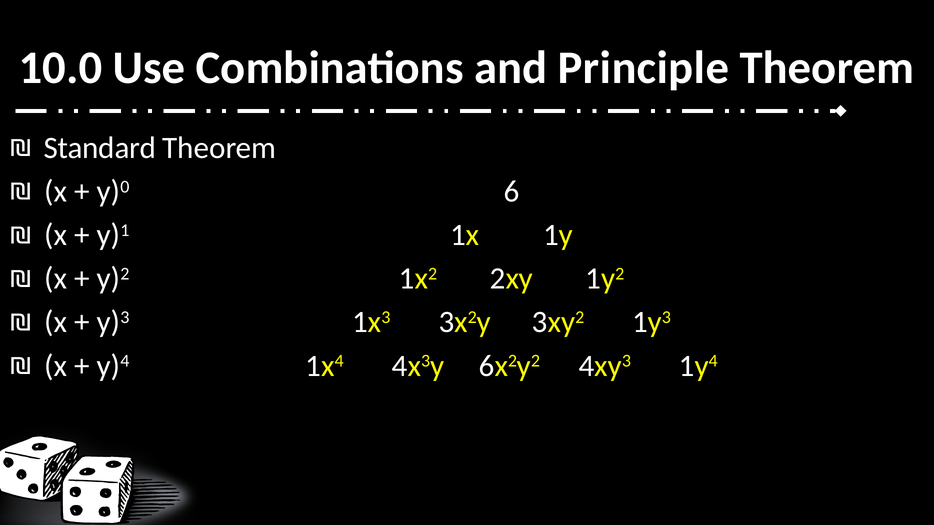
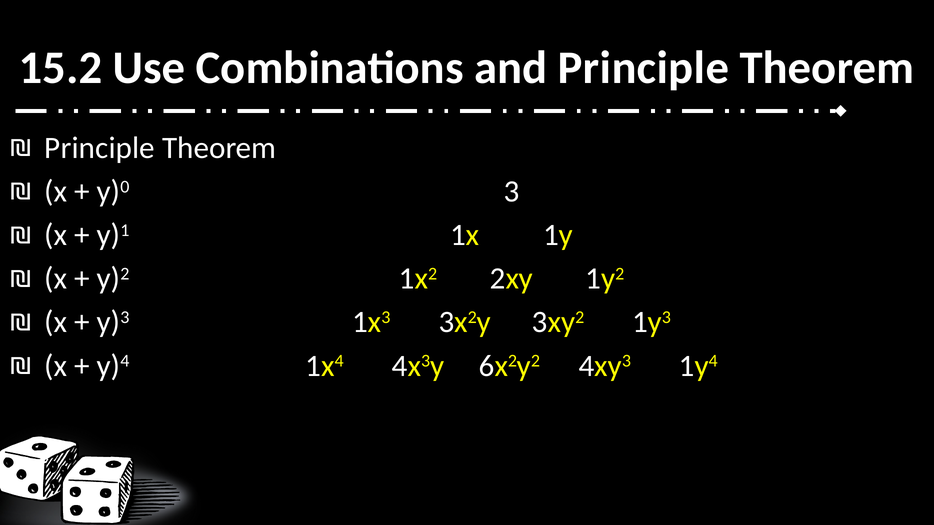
10.0: 10.0 -> 15.2 (61, 68)
Standard: Standard -> Principle (100, 148)
6: 6 -> 3 (511, 192)
